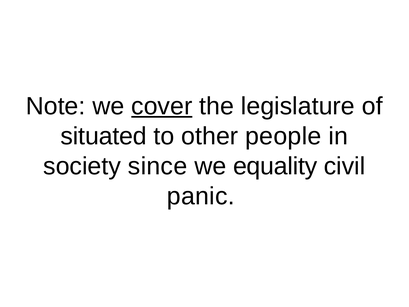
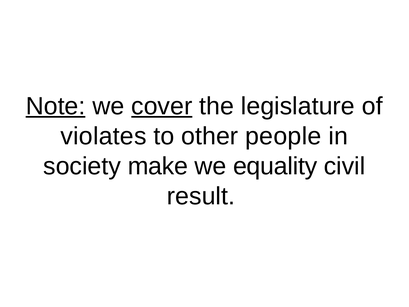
Note underline: none -> present (56, 106)
situated: situated -> violates (104, 136)
since: since -> make (158, 166)
panic: panic -> result (201, 196)
